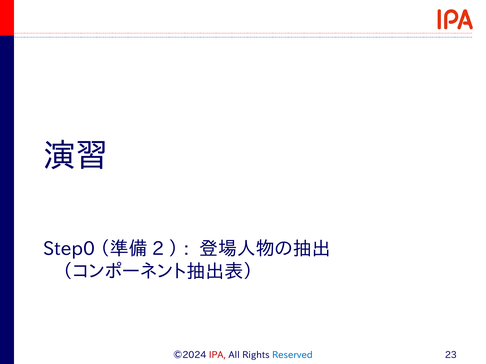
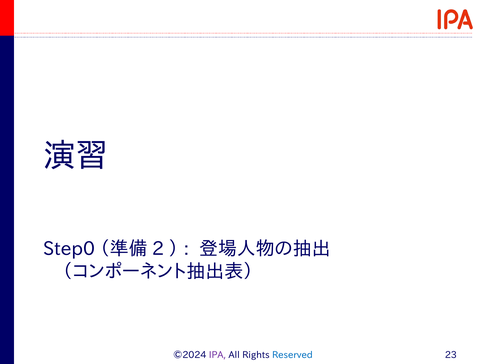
IPA colour: red -> purple (217, 356)
